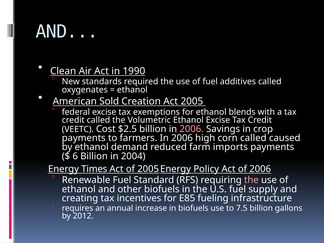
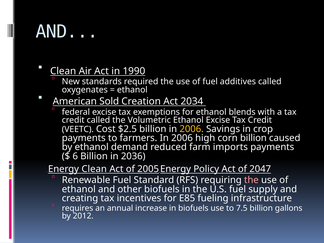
Act 2005: 2005 -> 2034 (192, 101)
2006 colour: pink -> yellow (192, 129)
corn called: called -> billion (253, 138)
2004: 2004 -> 2036 (133, 156)
Energy Times: Times -> Clean (94, 169)
of 2006: 2006 -> 2047 (260, 169)
